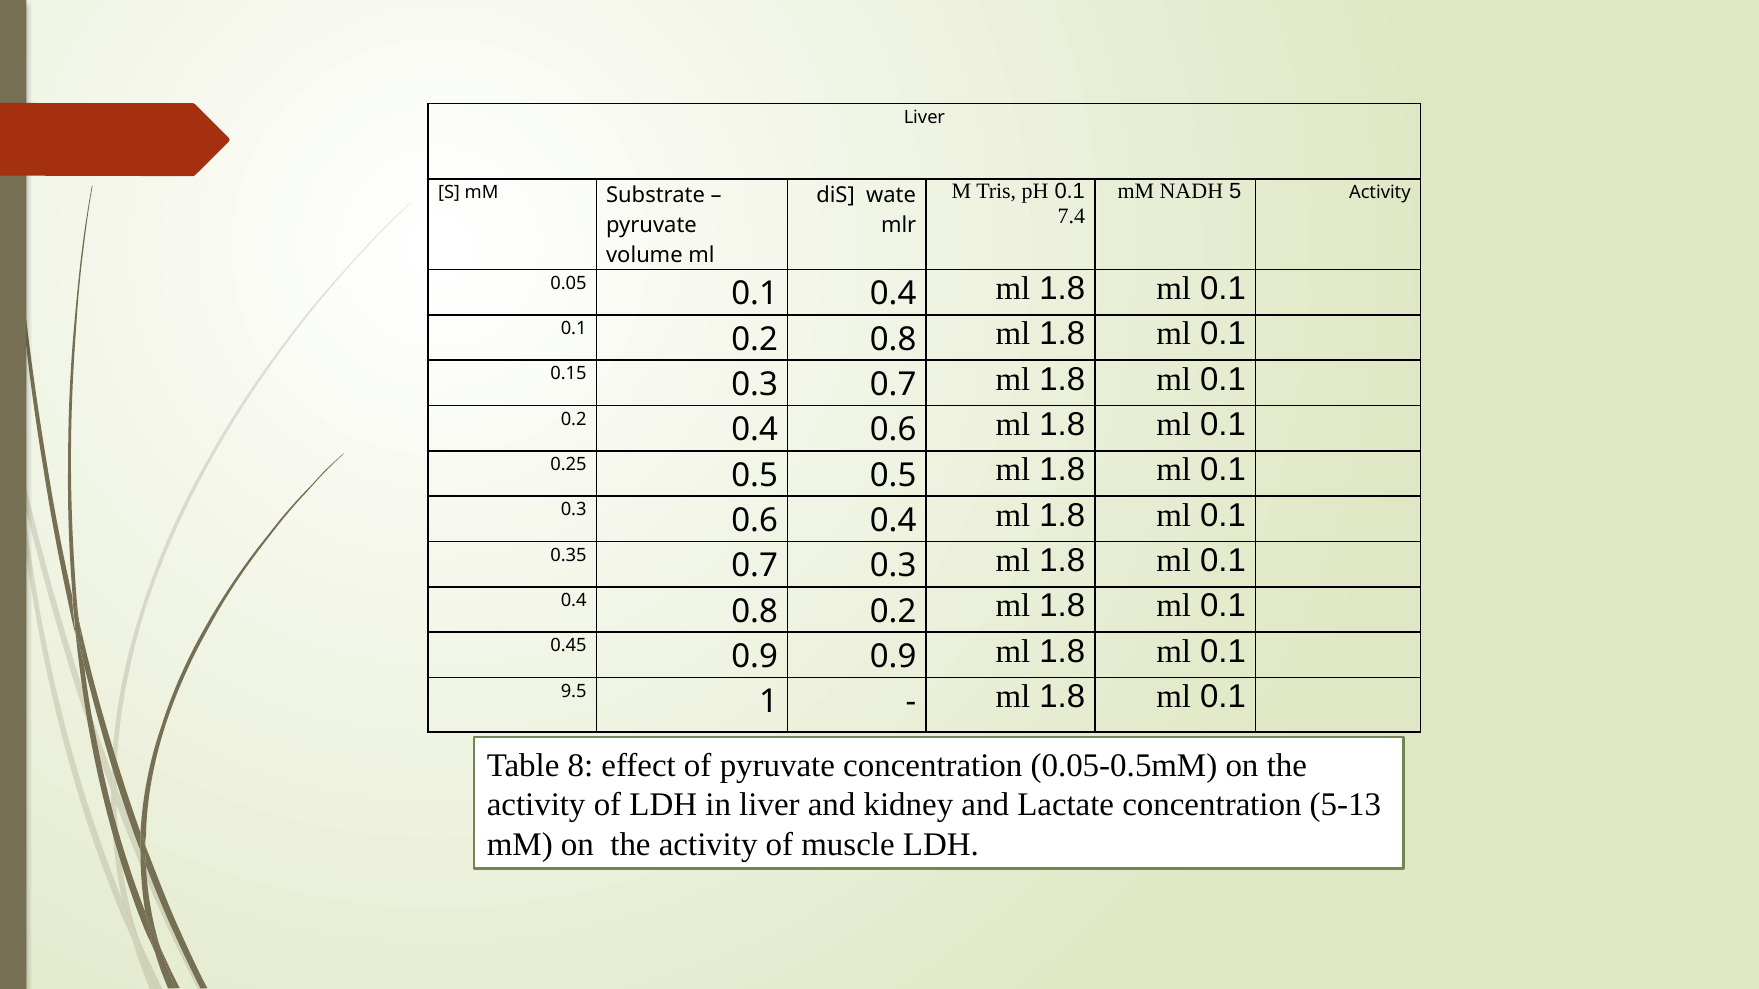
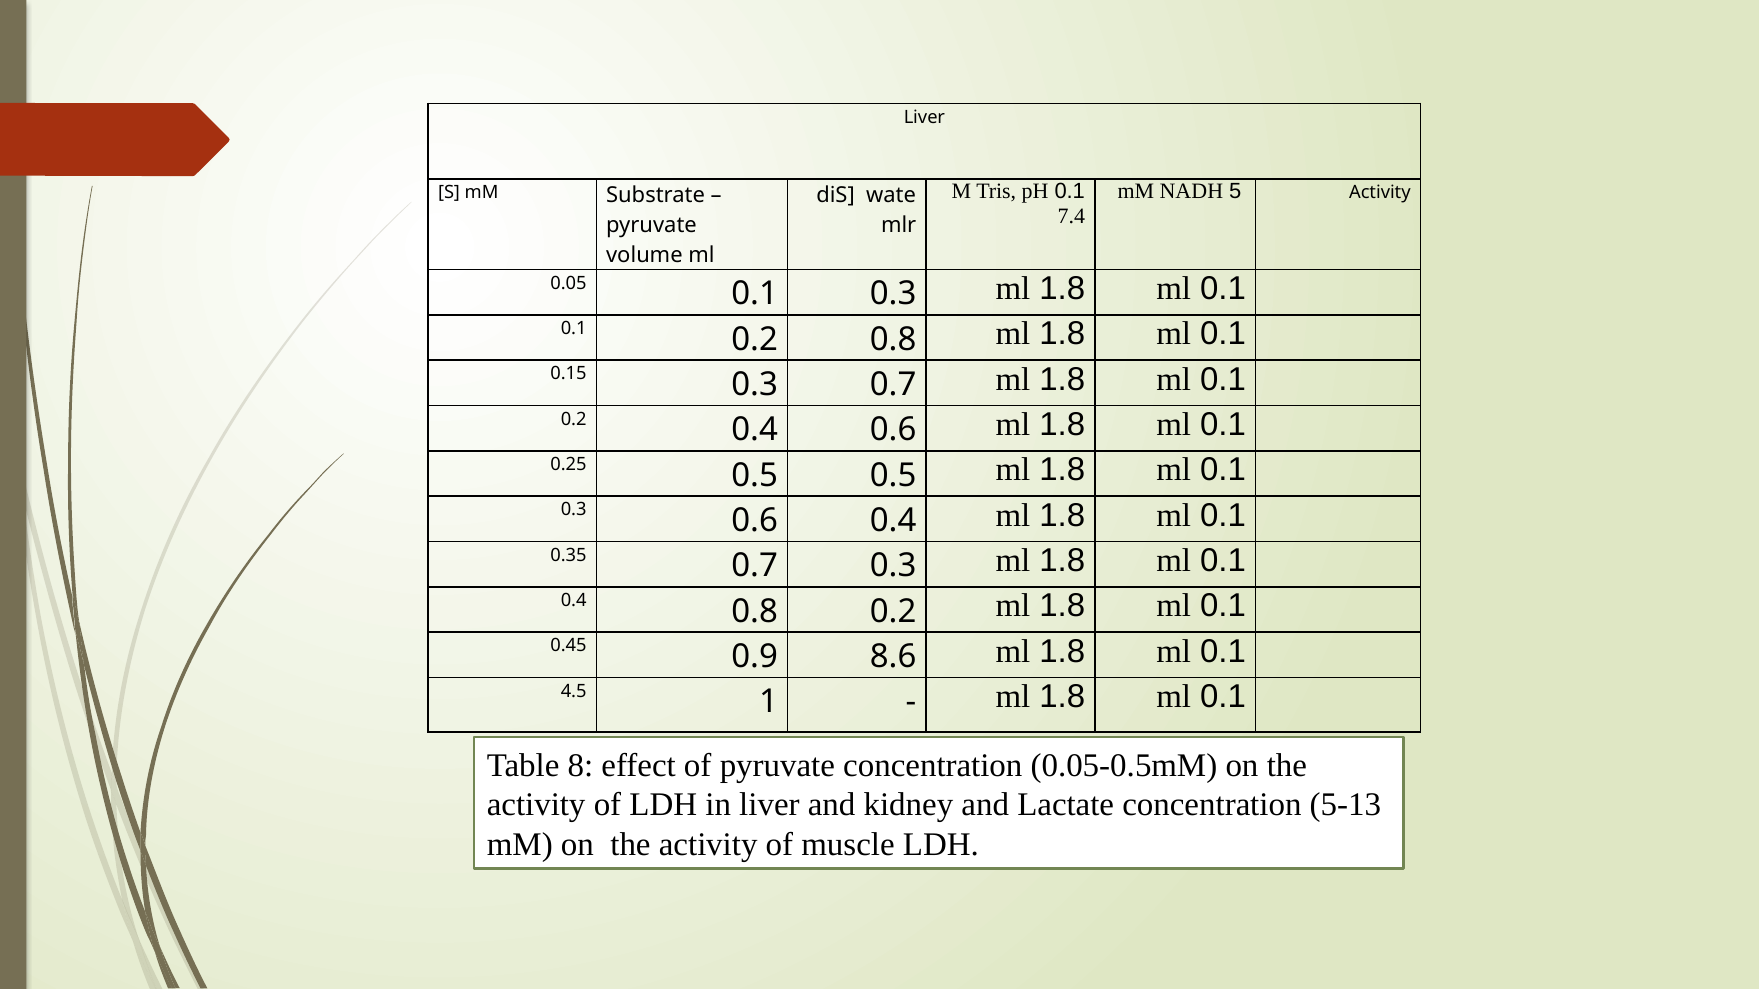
0.1 0.4: 0.4 -> 0.3 (893, 294)
0.9 0.9: 0.9 -> 8.6 (893, 657)
9.5: 9.5 -> 4.5 (574, 691)
